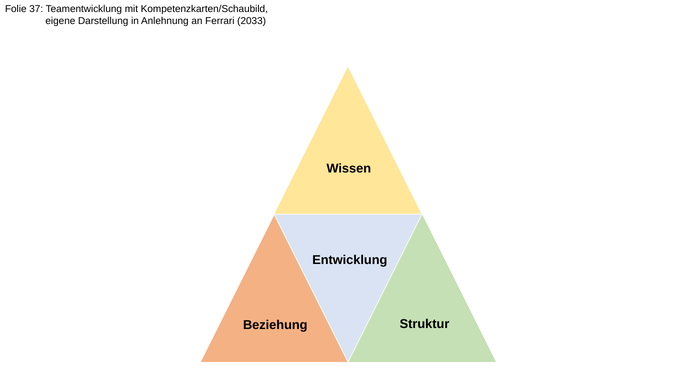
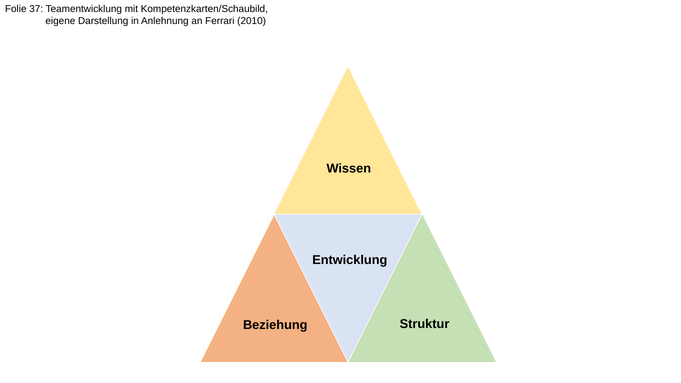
2033: 2033 -> 2010 (252, 21)
